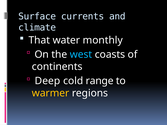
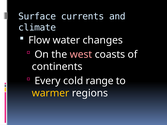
That: That -> Flow (39, 40)
monthly: monthly -> changes (103, 40)
west colour: light blue -> pink (81, 55)
Deep: Deep -> Every (48, 81)
